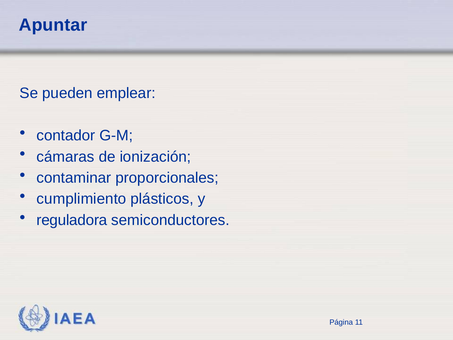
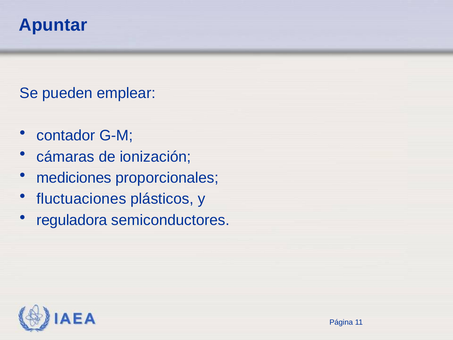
contaminar: contaminar -> mediciones (74, 178)
cumplimiento: cumplimiento -> fluctuaciones (81, 199)
